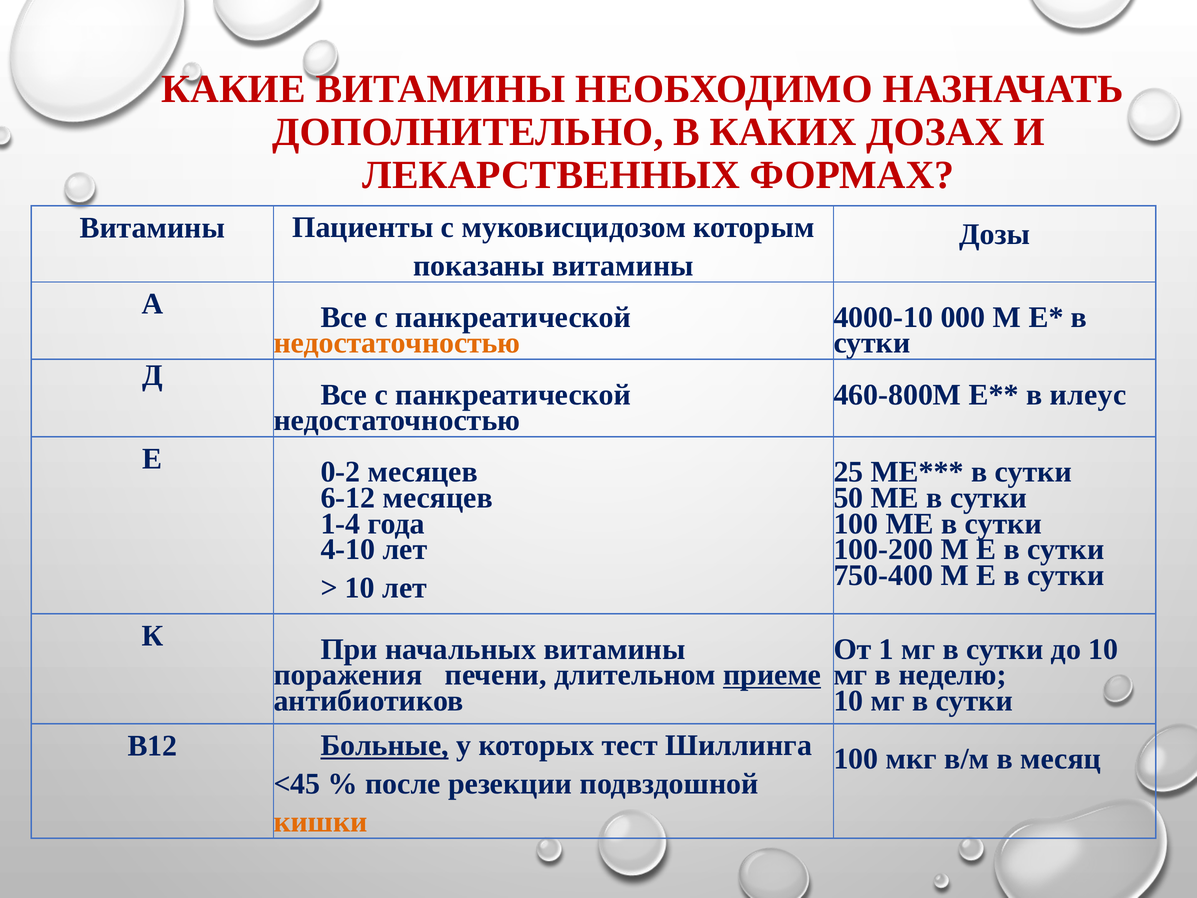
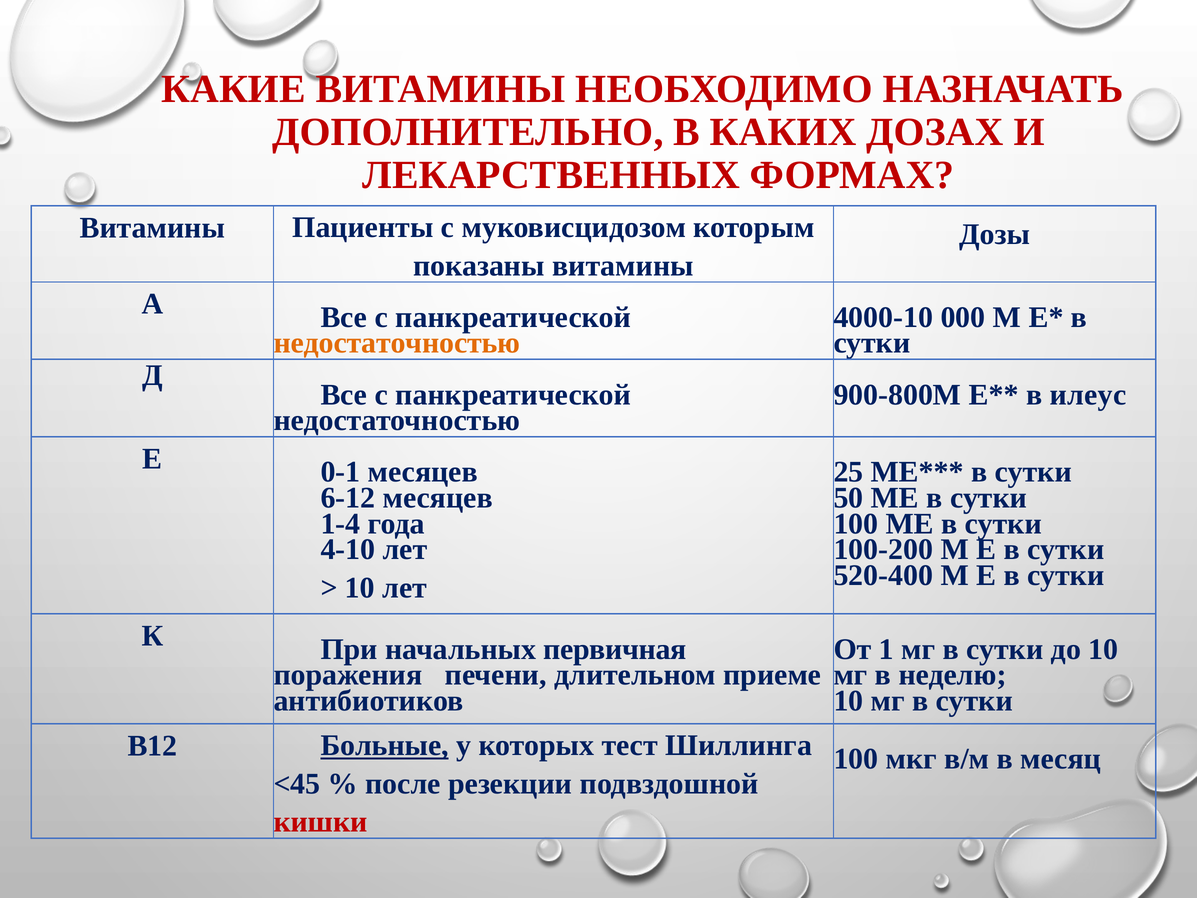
460-800М: 460-800М -> 900-800М (897, 395)
0-2: 0-2 -> 0-1 (340, 472)
750-400: 750-400 -> 520-400 (883, 575)
начальных витамины: витамины -> первичная (615, 649)
приеме underline: present -> none (772, 675)
кишки colour: orange -> red (321, 822)
